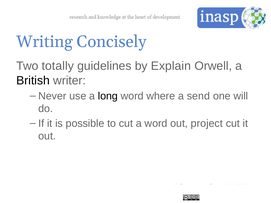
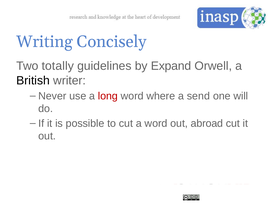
Explain: Explain -> Expand (171, 66)
long colour: black -> red (108, 96)
project: project -> abroad (207, 124)
